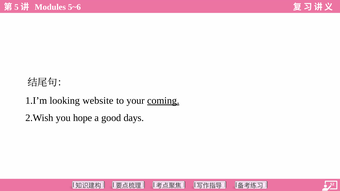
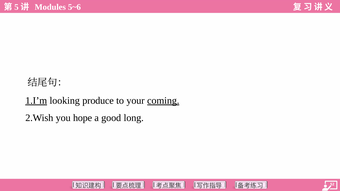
1.I’m underline: none -> present (36, 101)
website: website -> produce (98, 101)
days: days -> long (134, 118)
